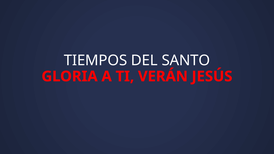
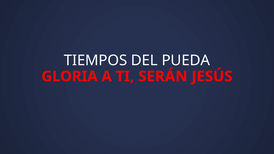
SANTO: SANTO -> PUEDA (186, 60)
VERÁN: VERÁN -> SERÁN (163, 76)
